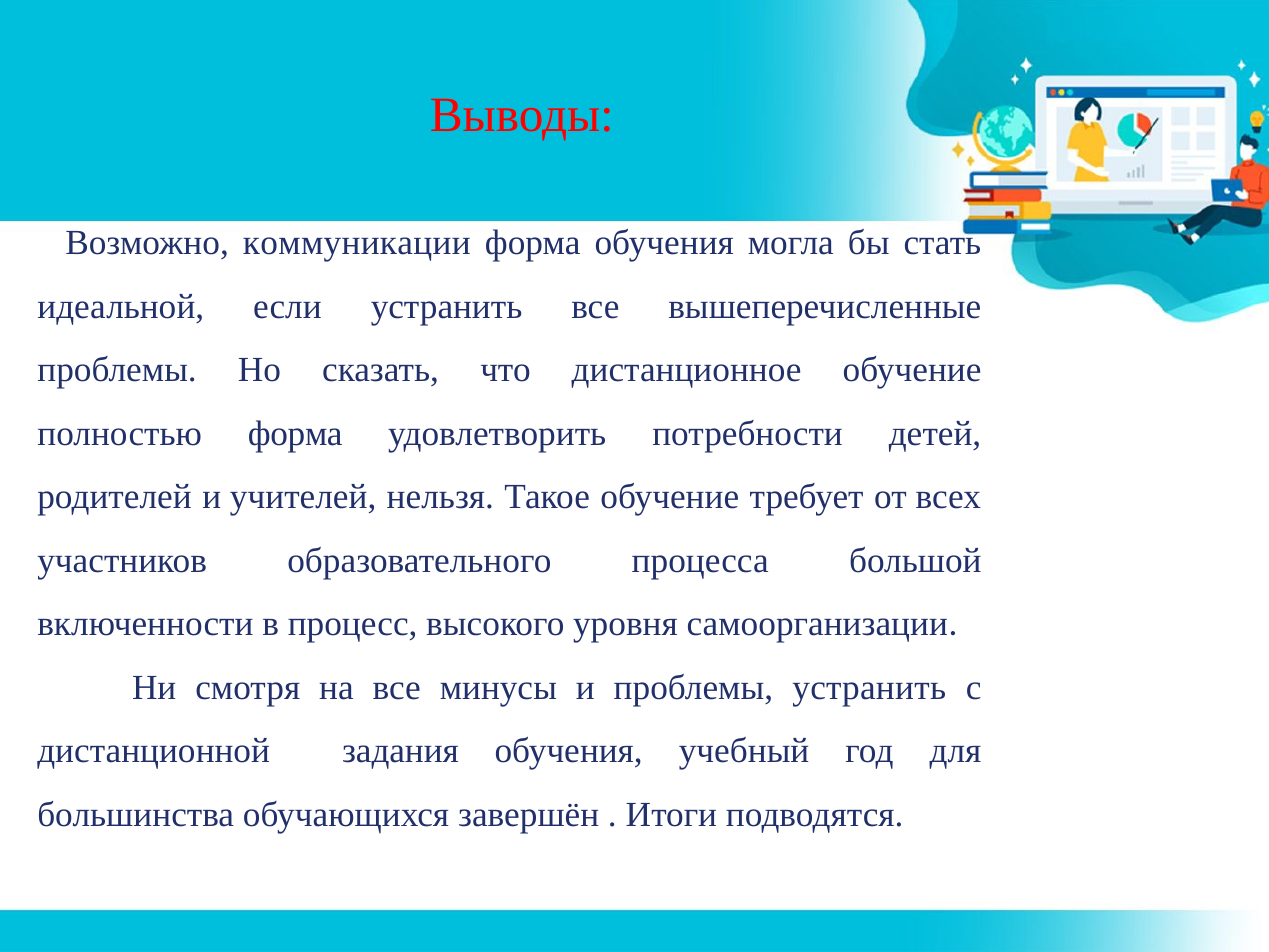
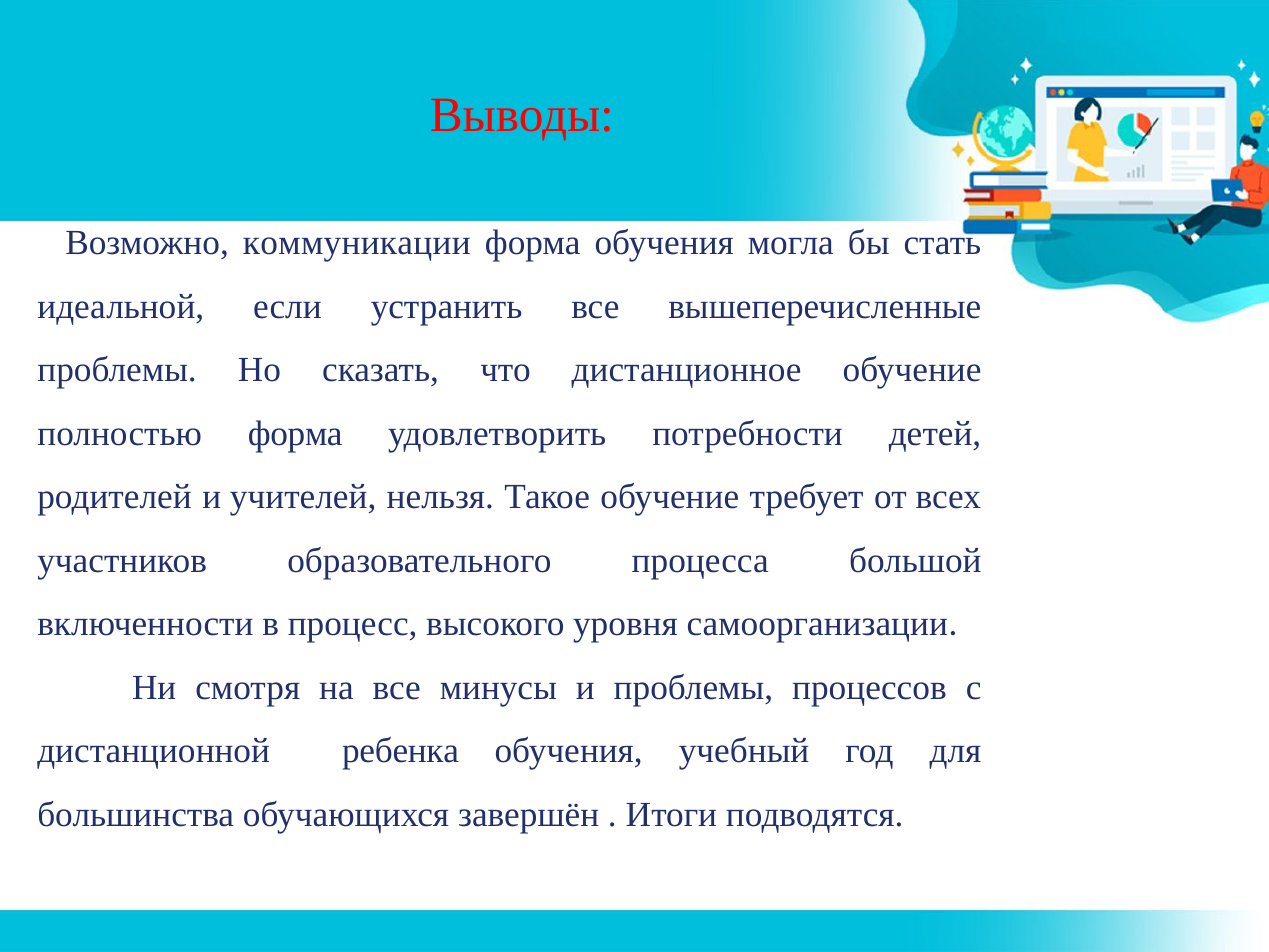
проблемы устранить: устранить -> процессов (869, 687)
задания: задания -> ребенка (401, 751)
